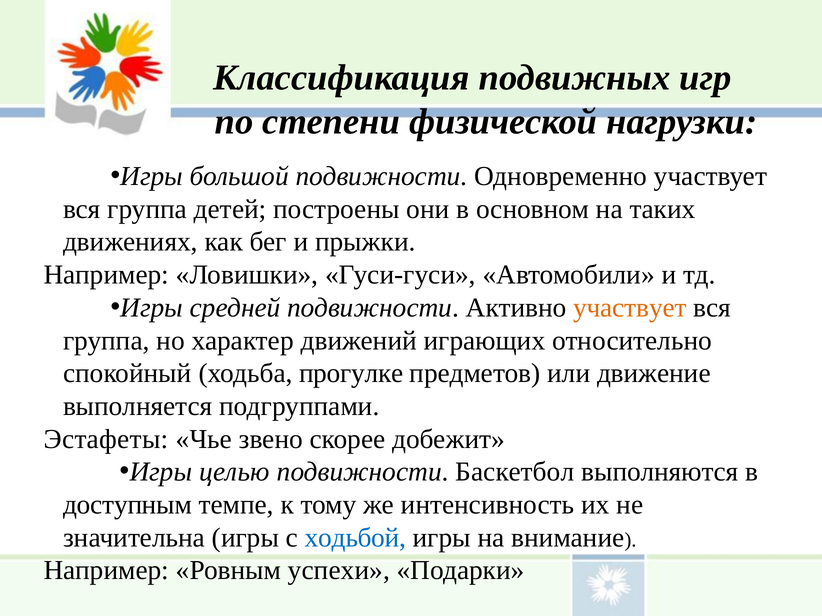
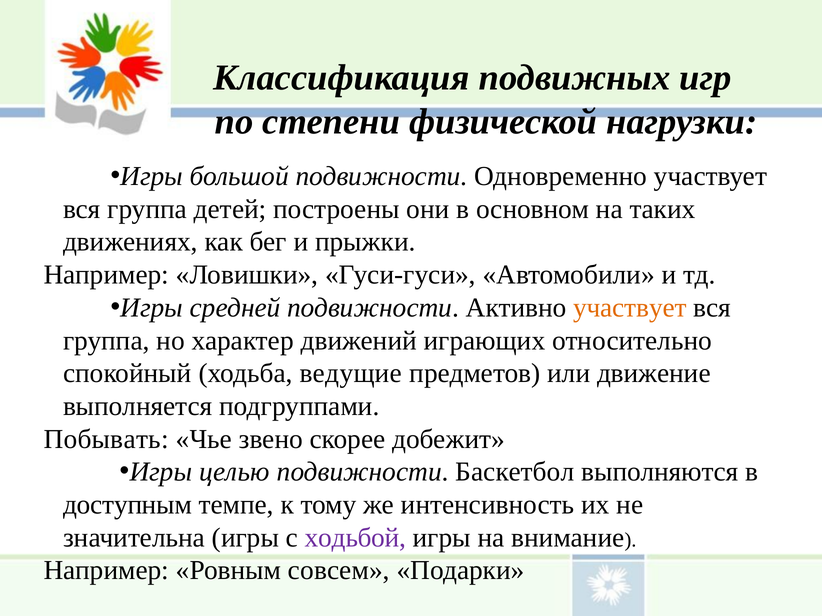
прогулке: прогулке -> ведущие (351, 374)
Эстафеты: Эстафеты -> Побывать (106, 439)
ходьбой colour: blue -> purple (356, 538)
успехи: успехи -> совсем (339, 571)
